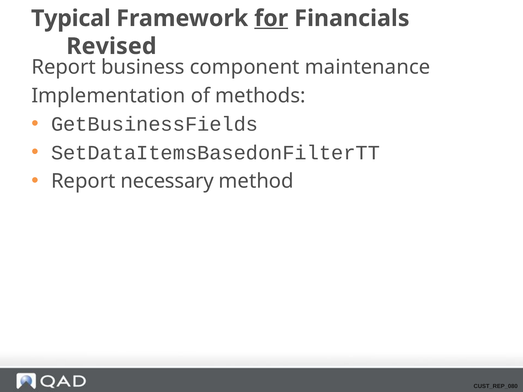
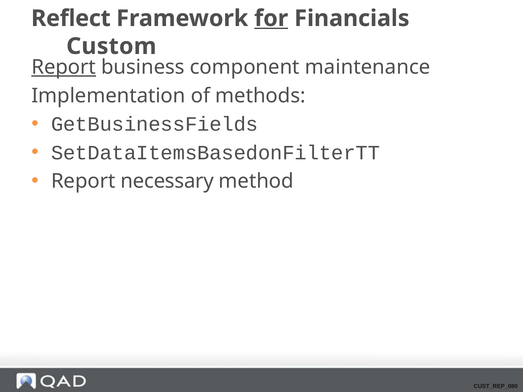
Typical: Typical -> Reflect (71, 18)
Revised: Revised -> Custom (111, 46)
Report underline: none -> present (64, 67)
